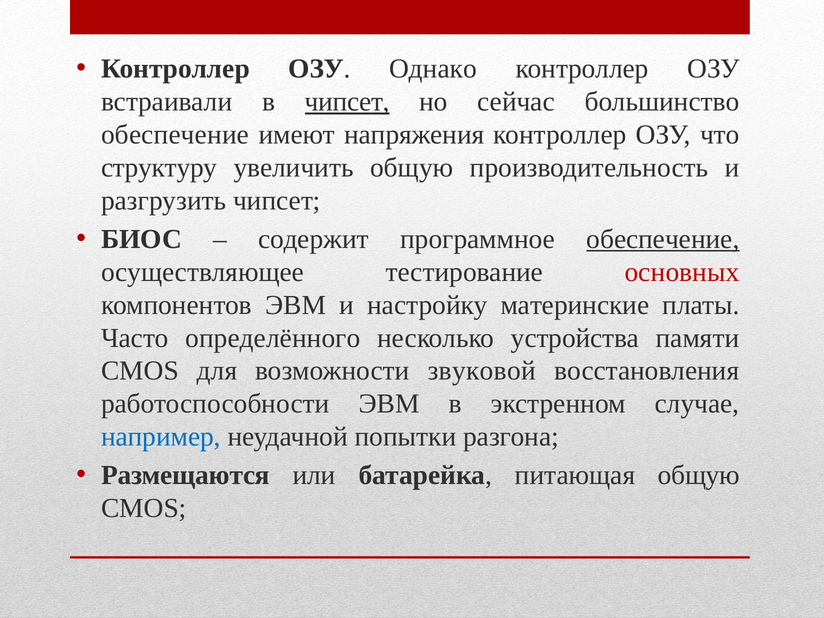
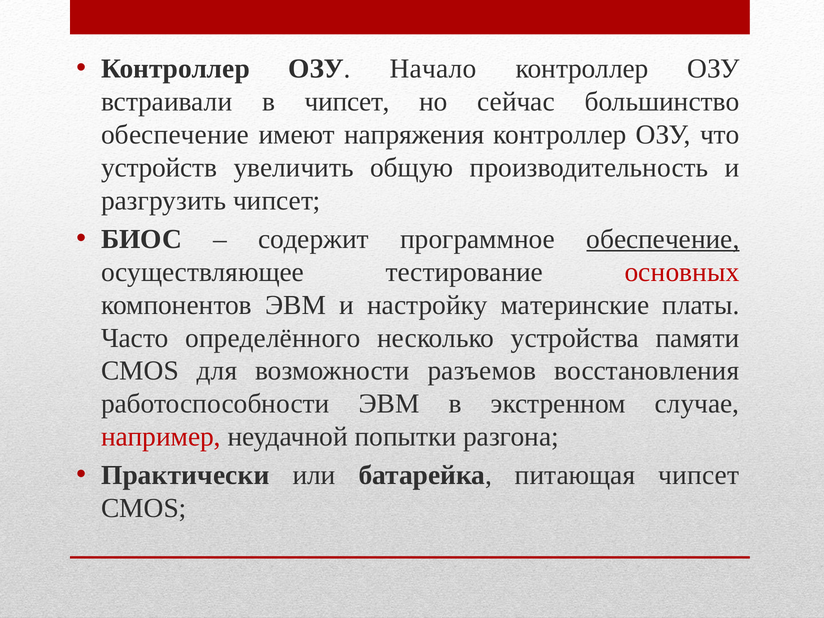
Однако: Однако -> Начало (433, 69)
чипсет underline: present -> none (347, 102)
структуру: структуру -> устройств (159, 168)
звуковой: звуковой -> разъемов (482, 371)
например colour: blue -> red (161, 437)
Размещаются: Размещаются -> Практически (185, 475)
питающая общую: общую -> чипсет (699, 475)
